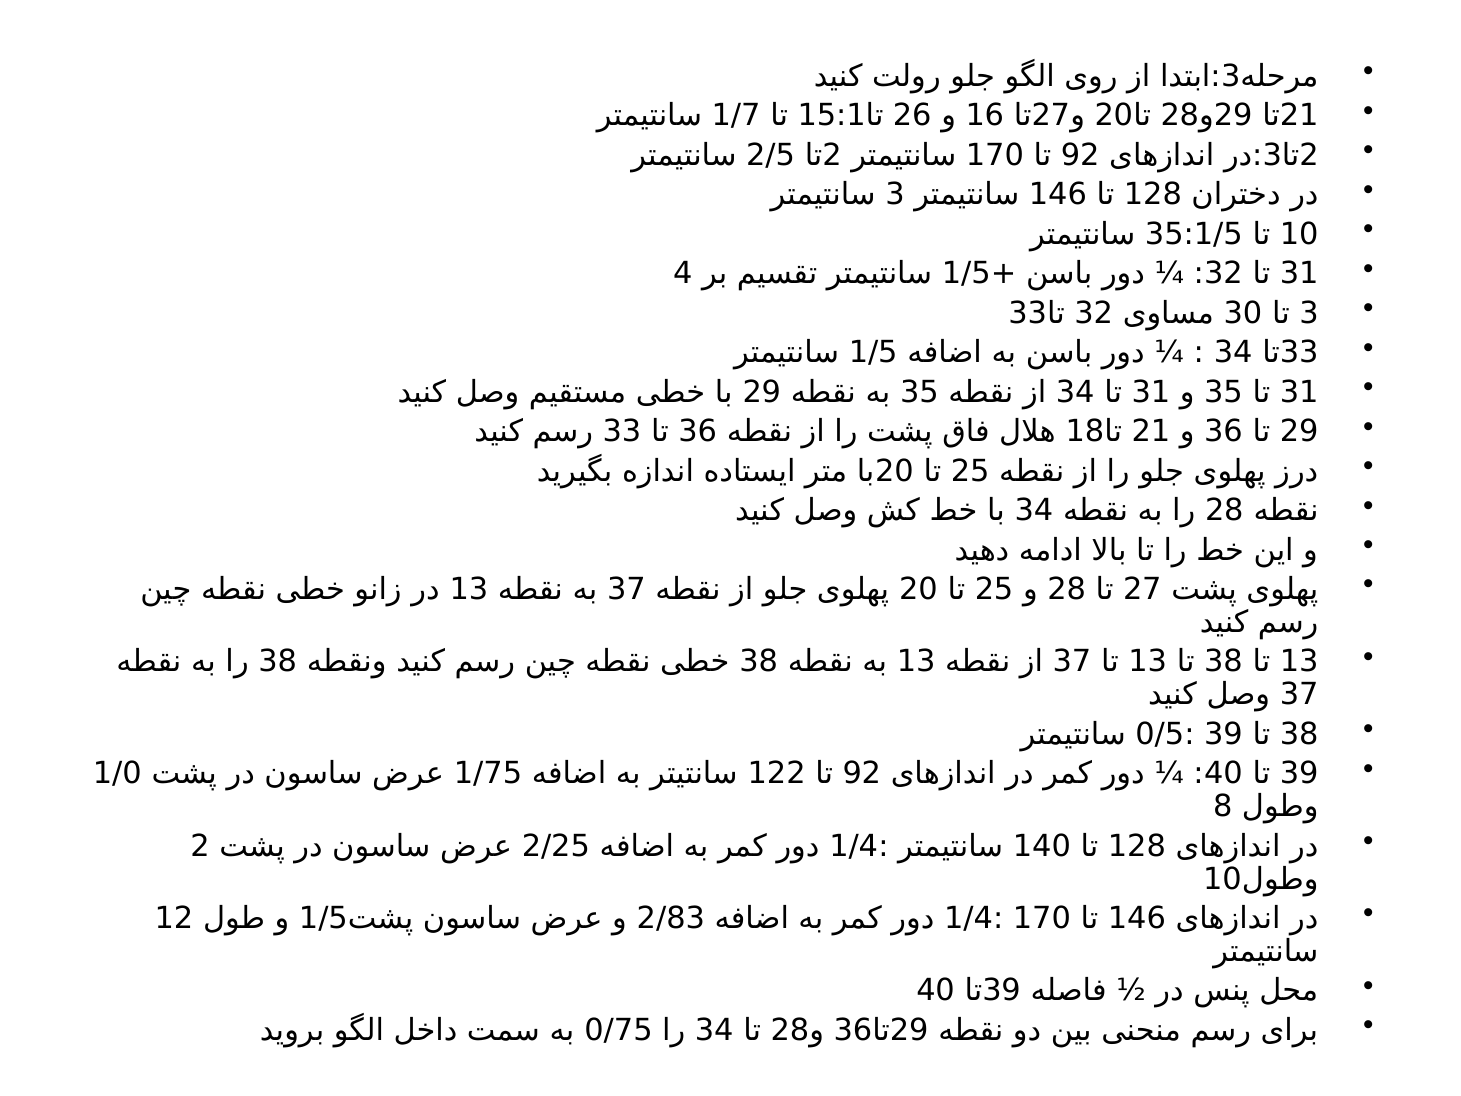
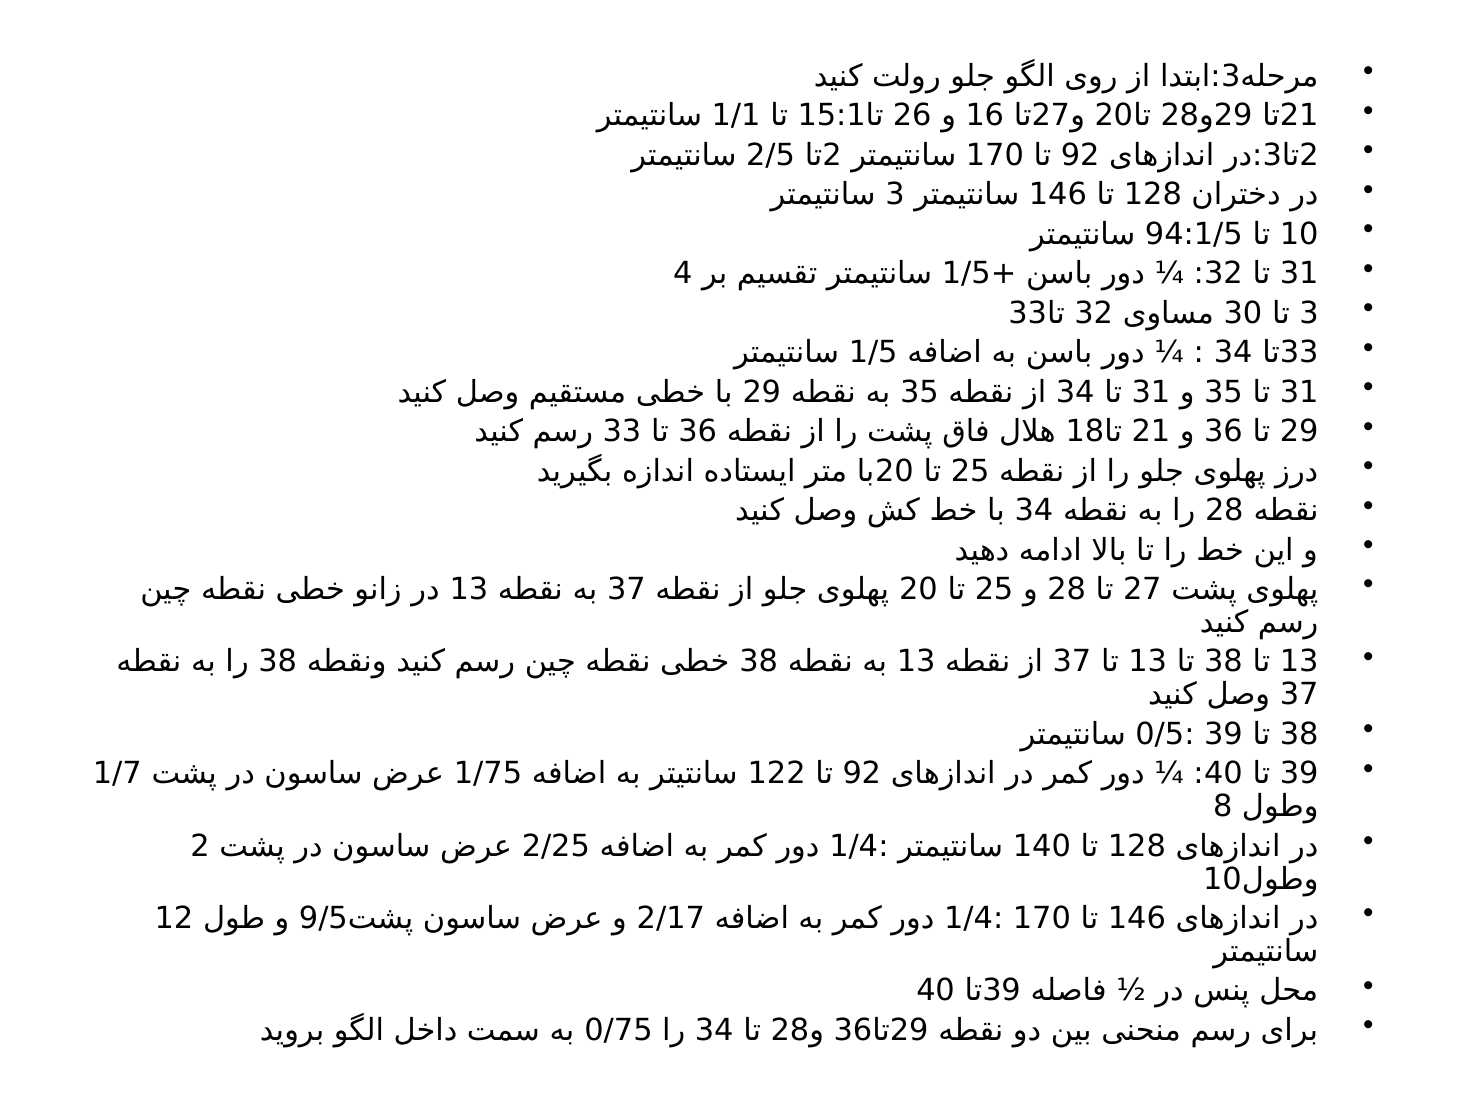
1/7: 1/7 -> 1/1 (736, 116)
35:1/5: 35:1/5 -> 94:1/5 (1194, 234)
1/0: 1/0 -> 1/7 (117, 774)
1/5: 1/5 -> 9/5 (323, 918)
2/83: 2/83 -> 2/17 (671, 918)
